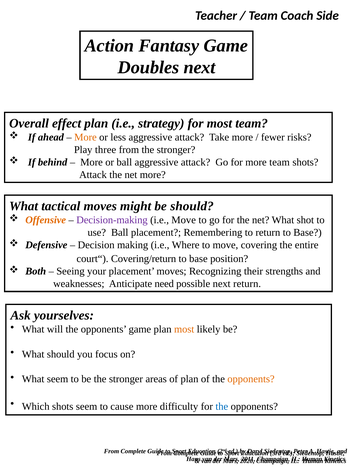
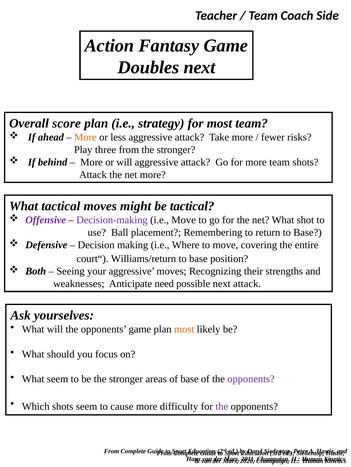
effect: effect -> score (66, 124)
or ball: ball -> will (124, 163)
be should: should -> tactical (192, 207)
Offensive colour: orange -> purple (46, 220)
Covering/return: Covering/return -> Williams/return (144, 259)
your placement: placement -> aggressive (132, 272)
next return: return -> attack (247, 284)
of plan: plan -> base (190, 380)
opponents colour: orange -> purple (251, 380)
the colour: blue -> purple (222, 407)
